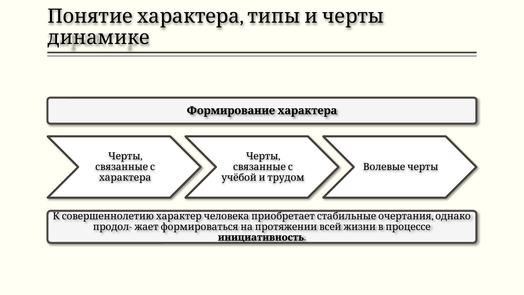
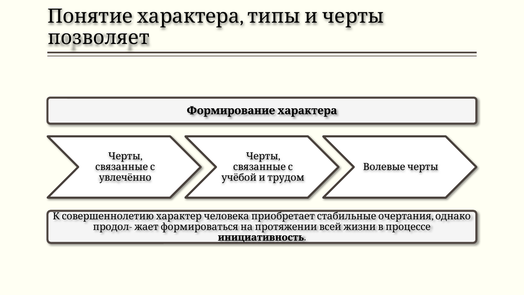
динамике: динамике -> позволяет (99, 38)
характера: характера -> увлечённо (125, 177)
